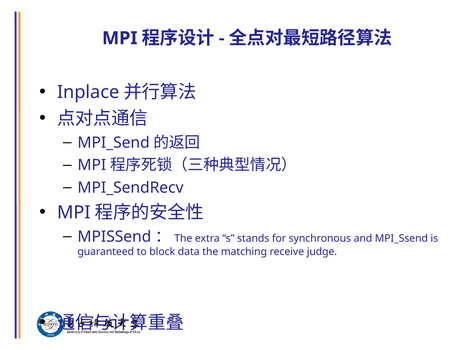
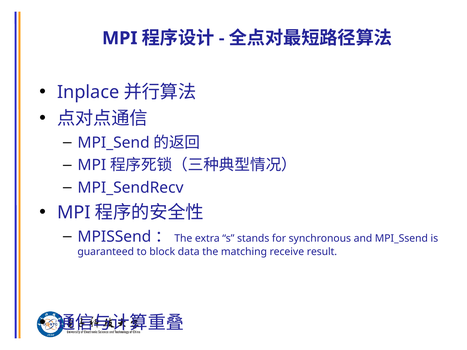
judge: judge -> result (322, 252)
